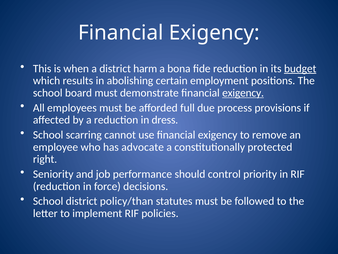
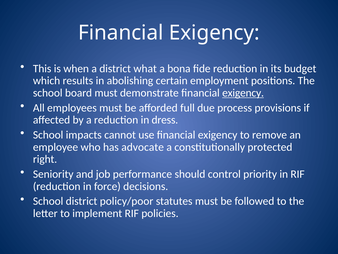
harm: harm -> what (145, 68)
budget underline: present -> none (300, 68)
scarring: scarring -> impacts (84, 135)
policy/than: policy/than -> policy/poor (127, 201)
